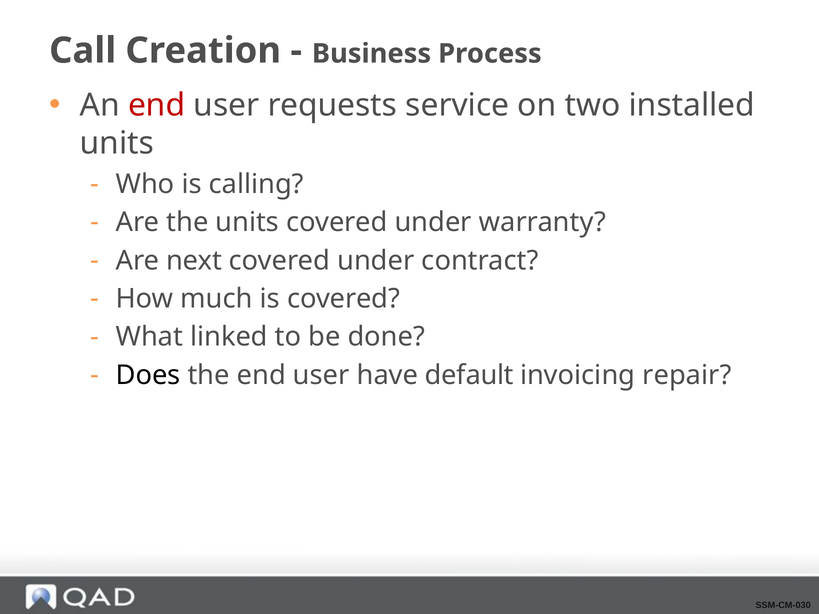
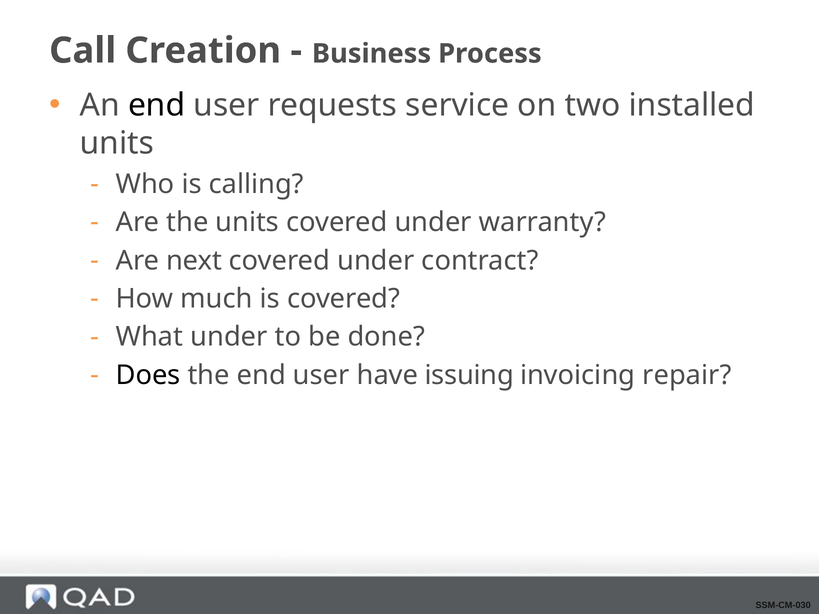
end colour: red -> black (157, 105)
What linked: linked -> under (229, 337)
default: default -> issuing (469, 375)
